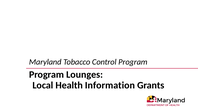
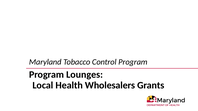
Information: Information -> Wholesalers (110, 86)
